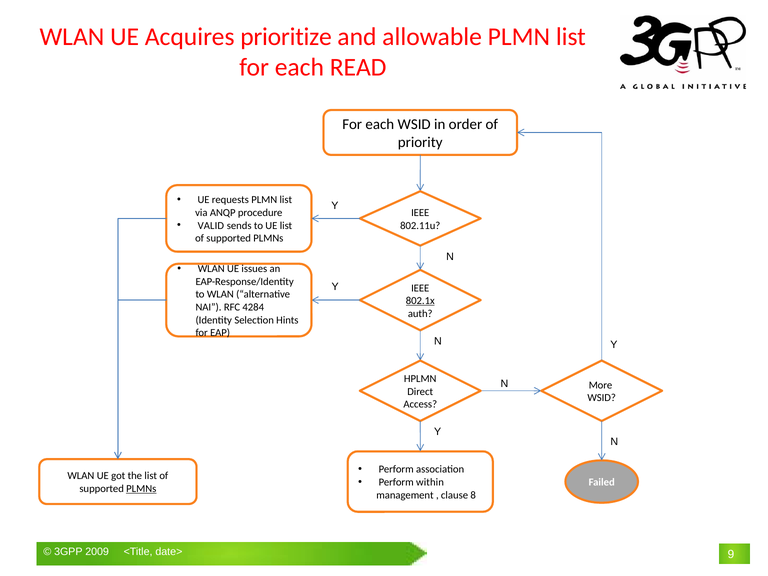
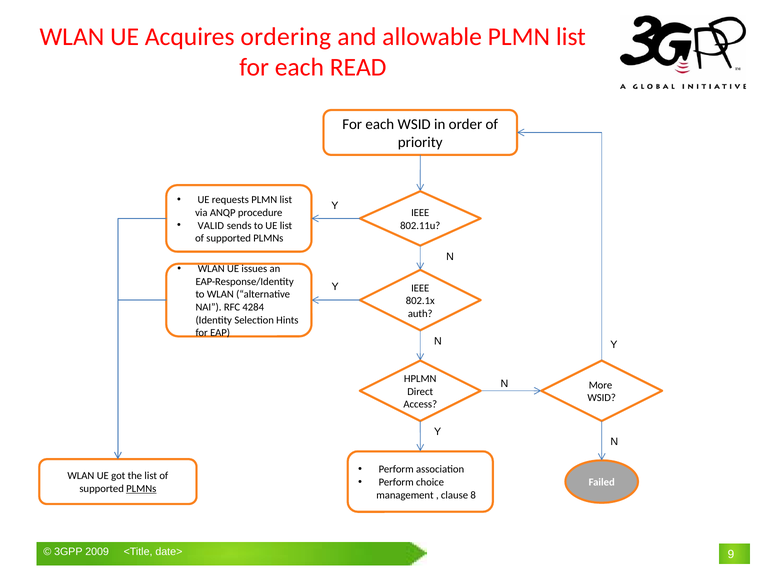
prioritize: prioritize -> ordering (286, 37)
802.1x underline: present -> none (420, 301)
within: within -> choice (430, 482)
